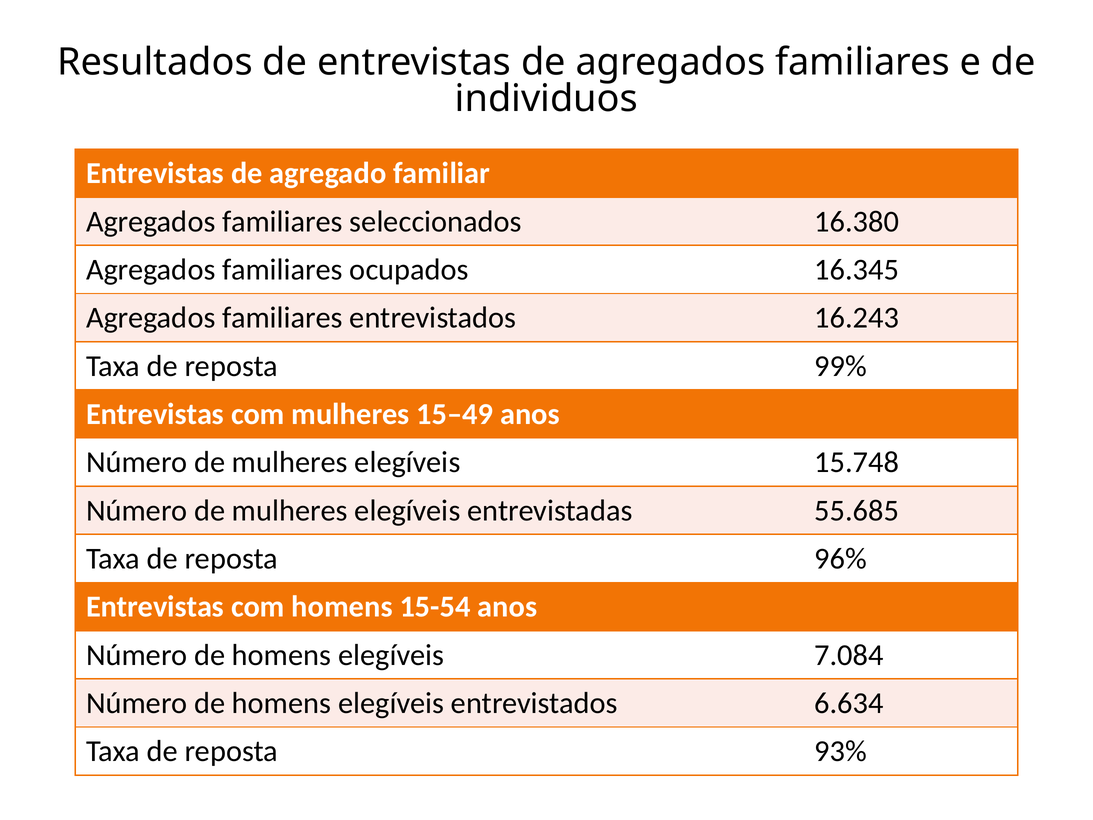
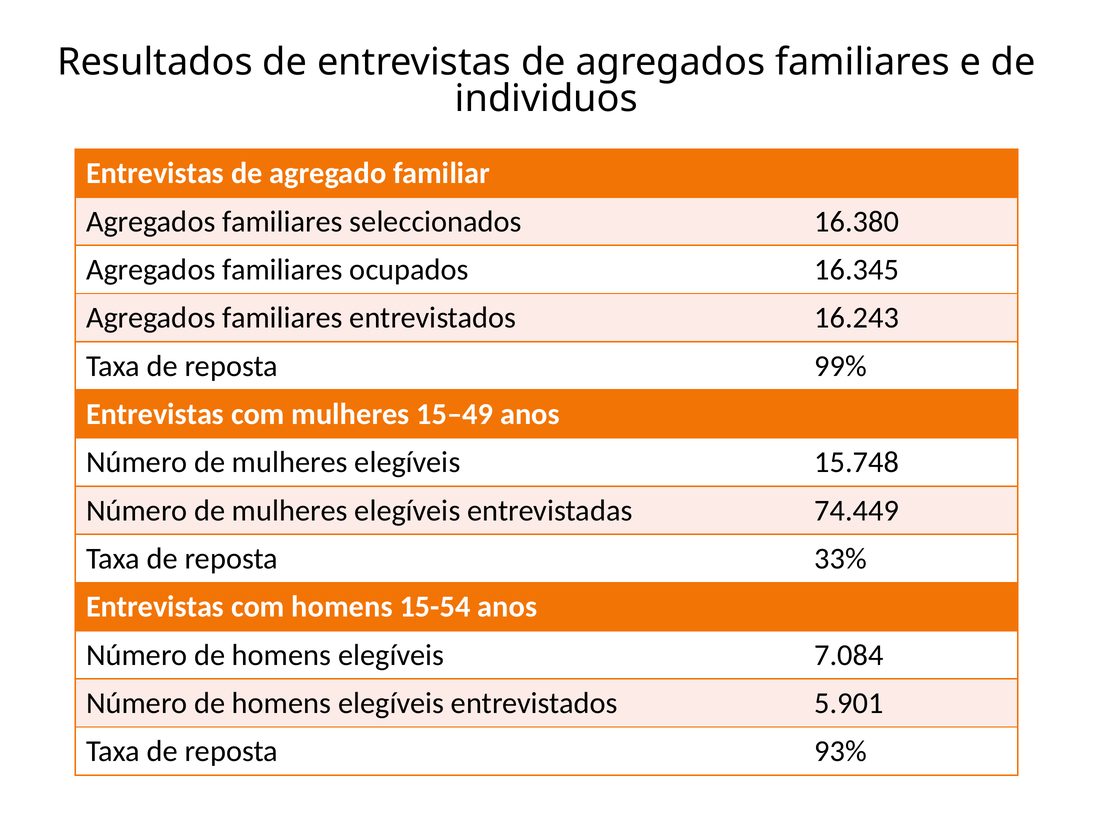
55.685: 55.685 -> 74.449 (857, 510)
96%: 96% -> 33% (841, 559)
6.634: 6.634 -> 5.901 (849, 703)
